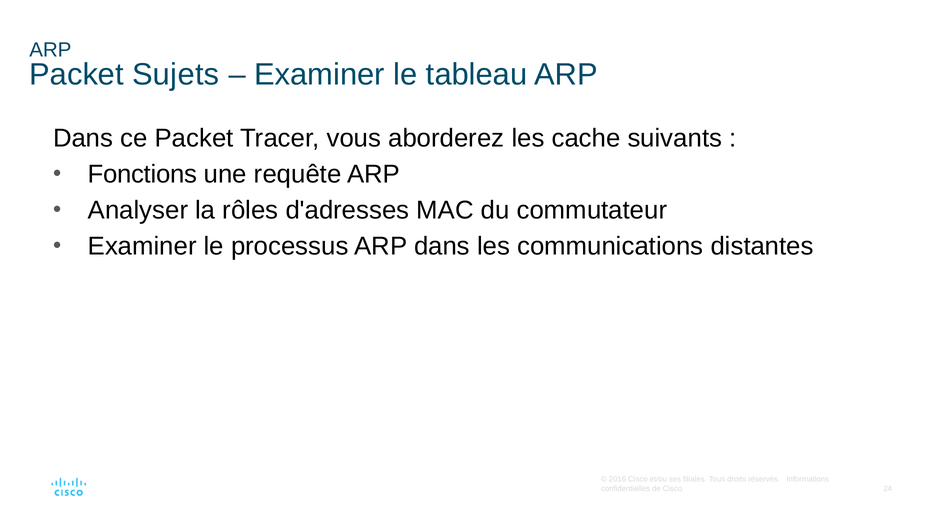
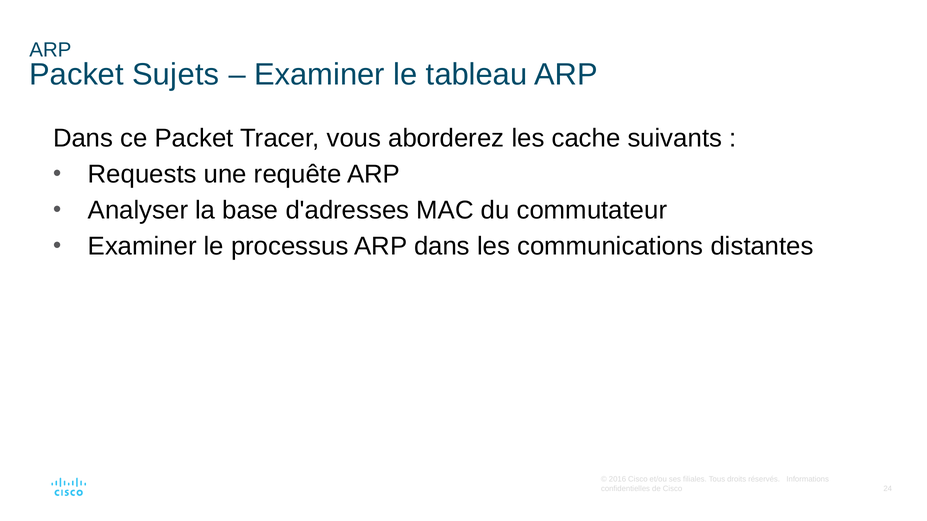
Fonctions: Fonctions -> Requests (142, 175)
rôles: rôles -> base (250, 211)
